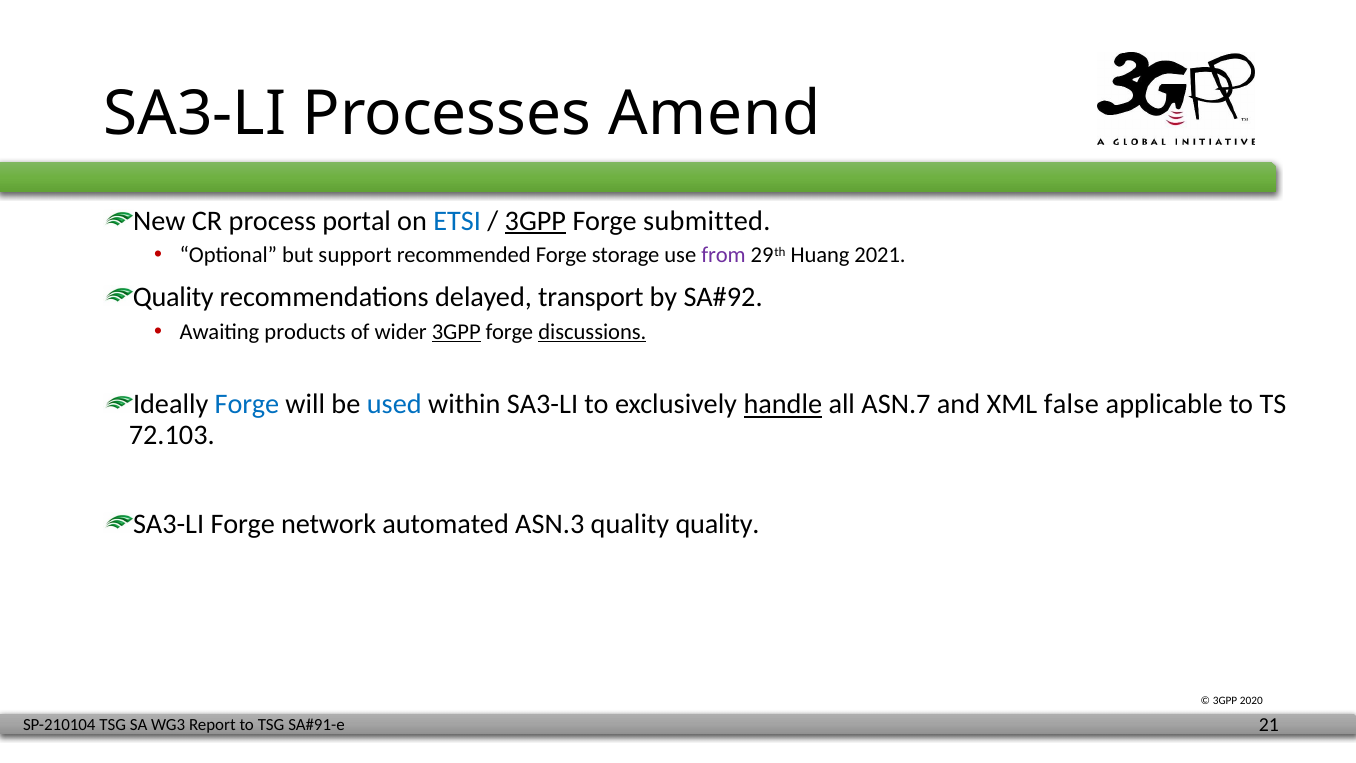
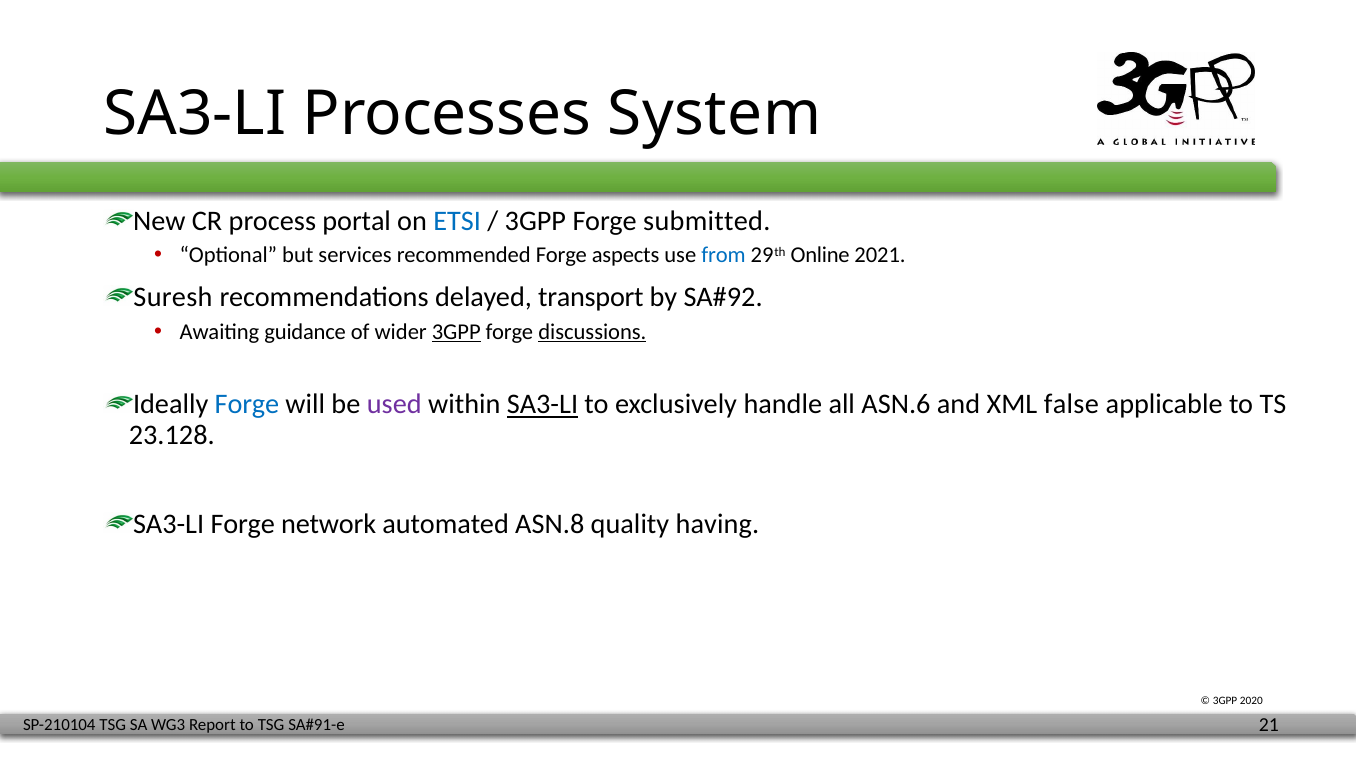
Amend: Amend -> System (714, 114)
3GPP underline: present -> none (535, 221)
support: support -> services (355, 255)
storage: storage -> aspects (626, 255)
from colour: purple -> blue (723, 255)
Huang: Huang -> Online (820, 255)
Quality: Quality -> Suresh (173, 297)
products: products -> guidance (305, 331)
used colour: blue -> purple (394, 404)
SA3-LI underline: none -> present (542, 404)
handle underline: present -> none (783, 404)
ASN.7: ASN.7 -> ASN.6 (896, 404)
72.103: 72.103 -> 23.128 (172, 435)
ASN.3: ASN.3 -> ASN.8 (550, 524)
quality quality: quality -> having (717, 524)
